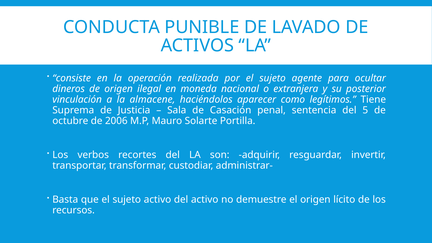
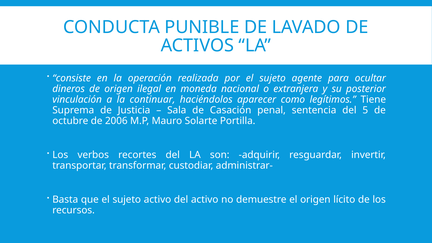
almacene: almacene -> continuar (152, 100)
